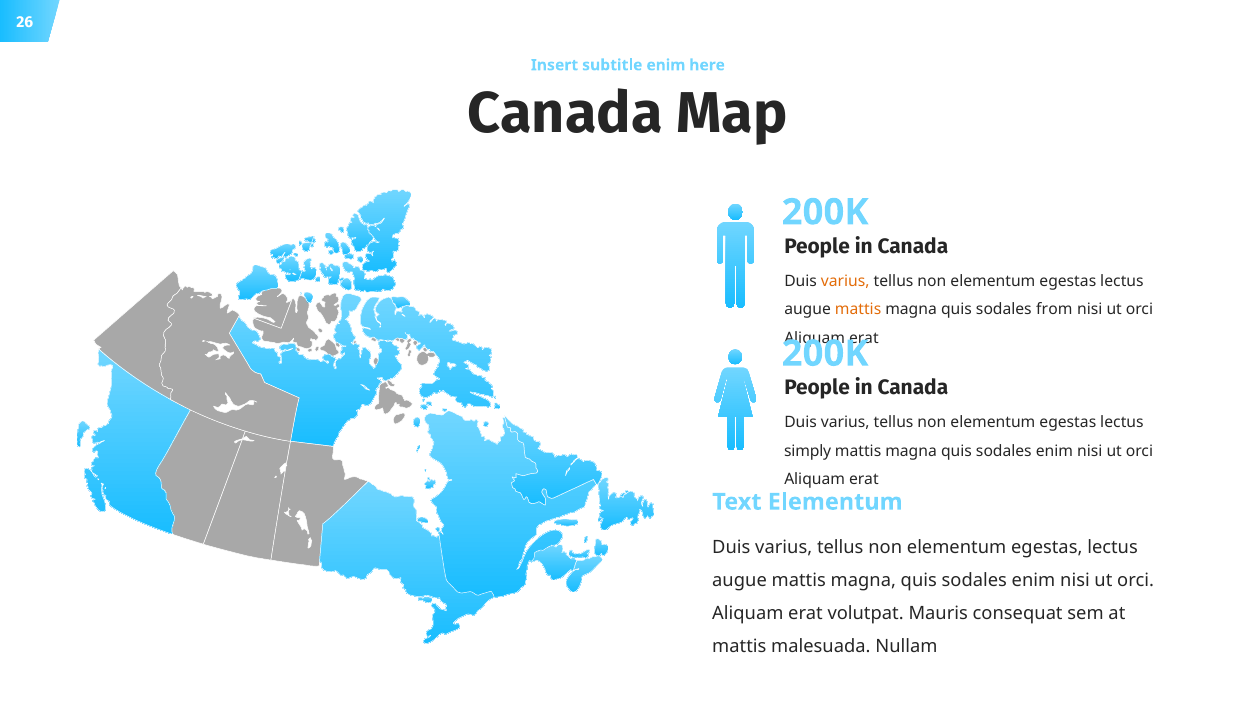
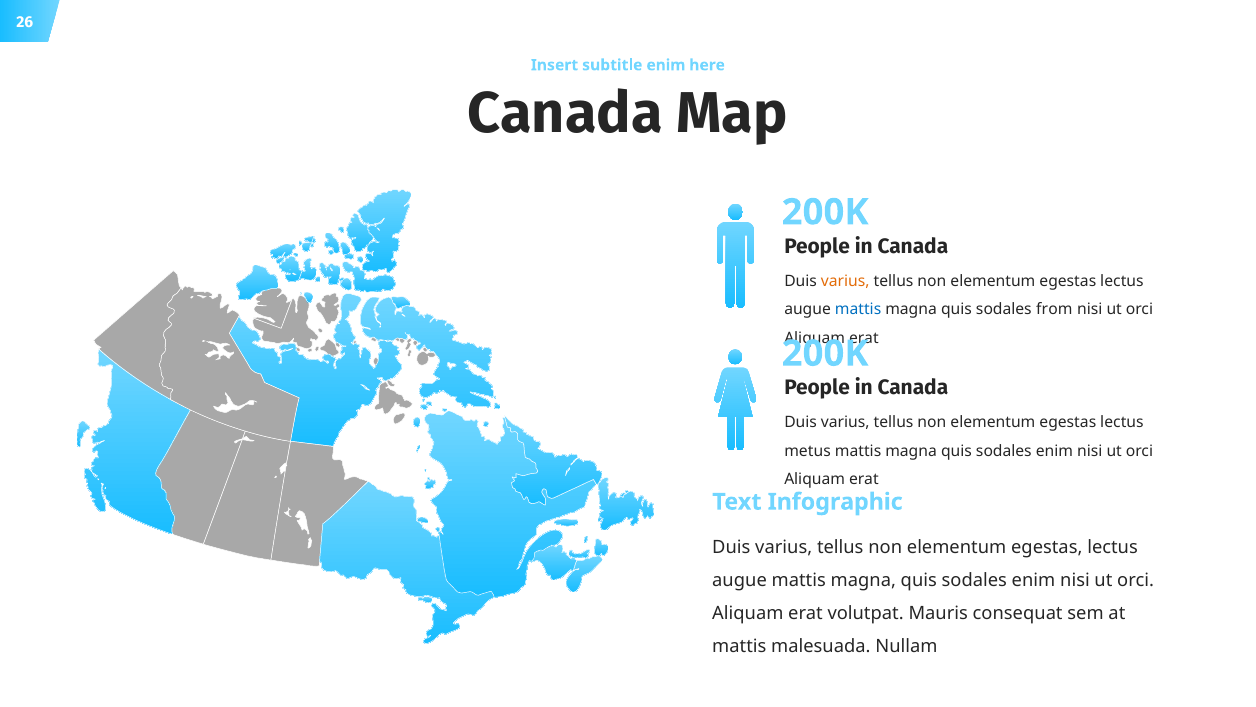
mattis colour: orange -> blue (858, 309)
simply: simply -> metus (808, 451)
Text Elementum: Elementum -> Infographic (835, 501)
